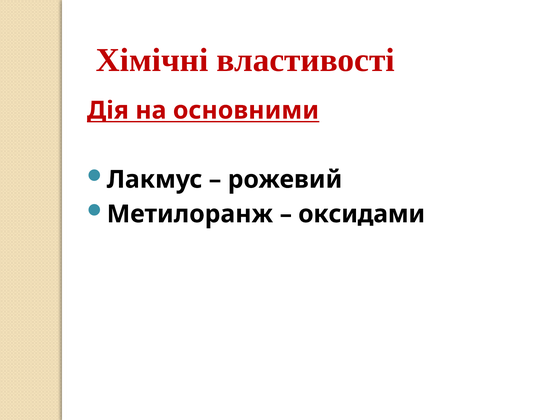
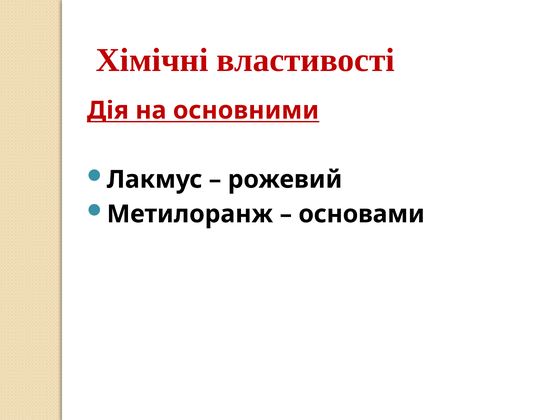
оксидами: оксидами -> основами (362, 214)
